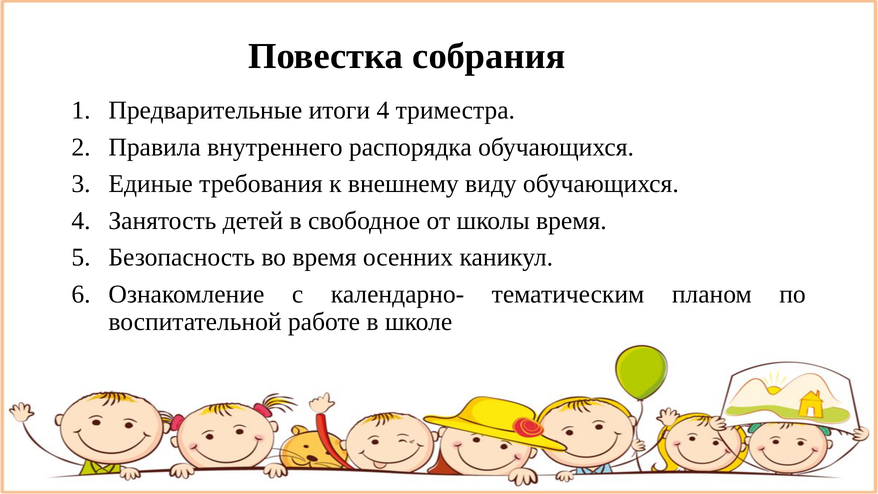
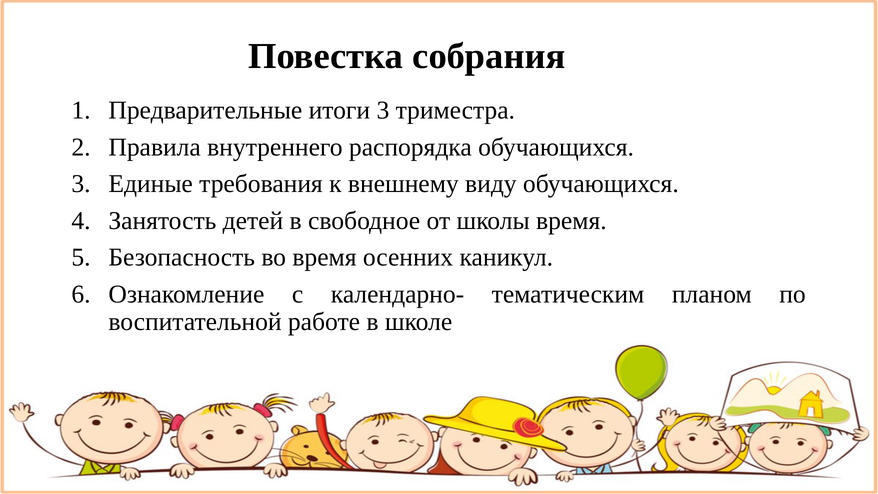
итоги 4: 4 -> 3 (383, 110)
